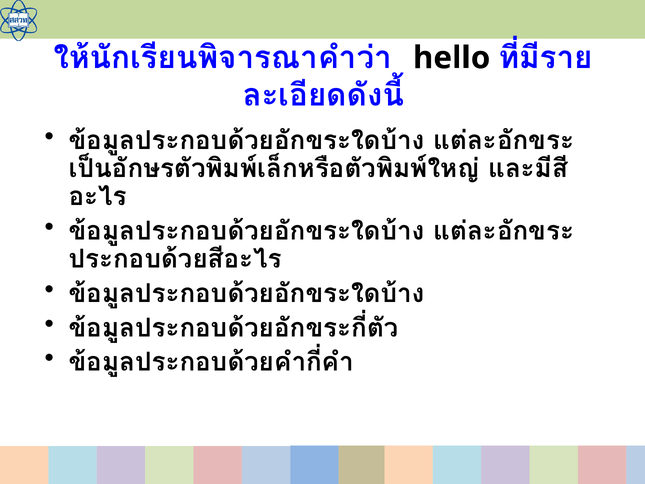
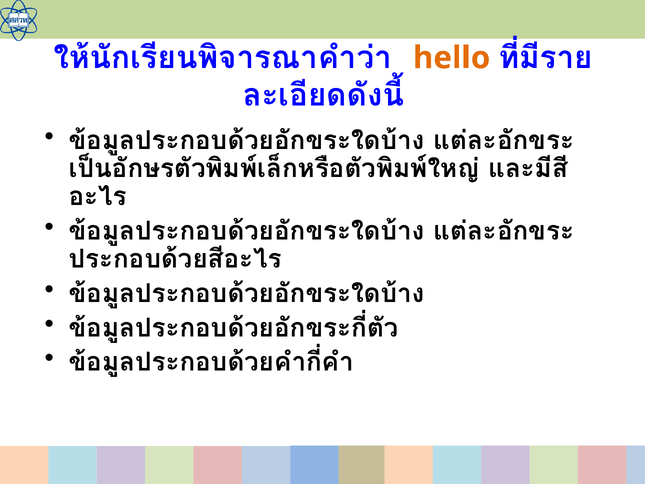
hello colour: black -> orange (452, 58)
